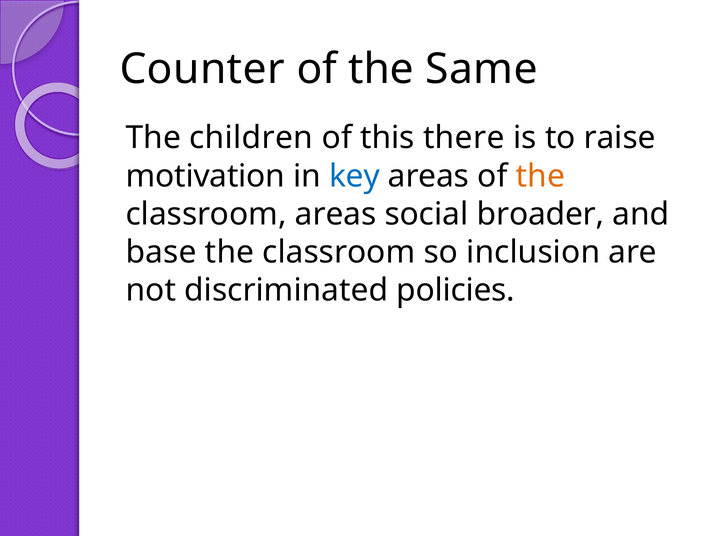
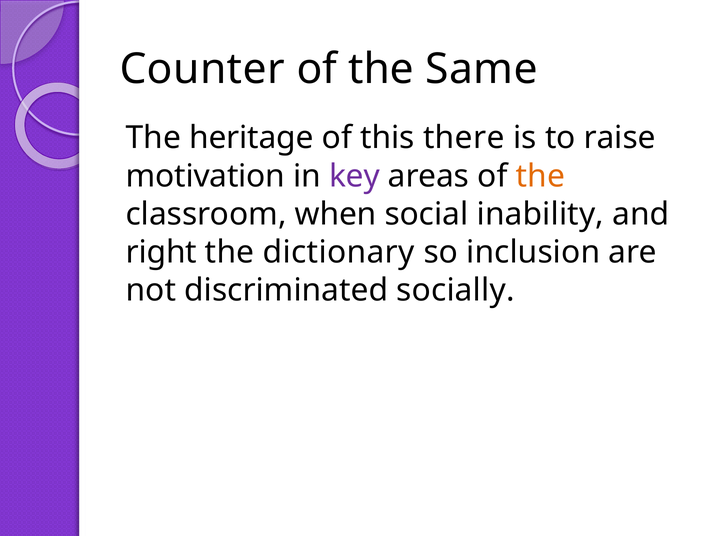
children: children -> heritage (251, 138)
key colour: blue -> purple (354, 176)
classroom areas: areas -> when (336, 214)
broader: broader -> inability (540, 214)
base: base -> right (161, 252)
classroom: classroom -> dictionary (339, 252)
policies: policies -> socially (456, 291)
